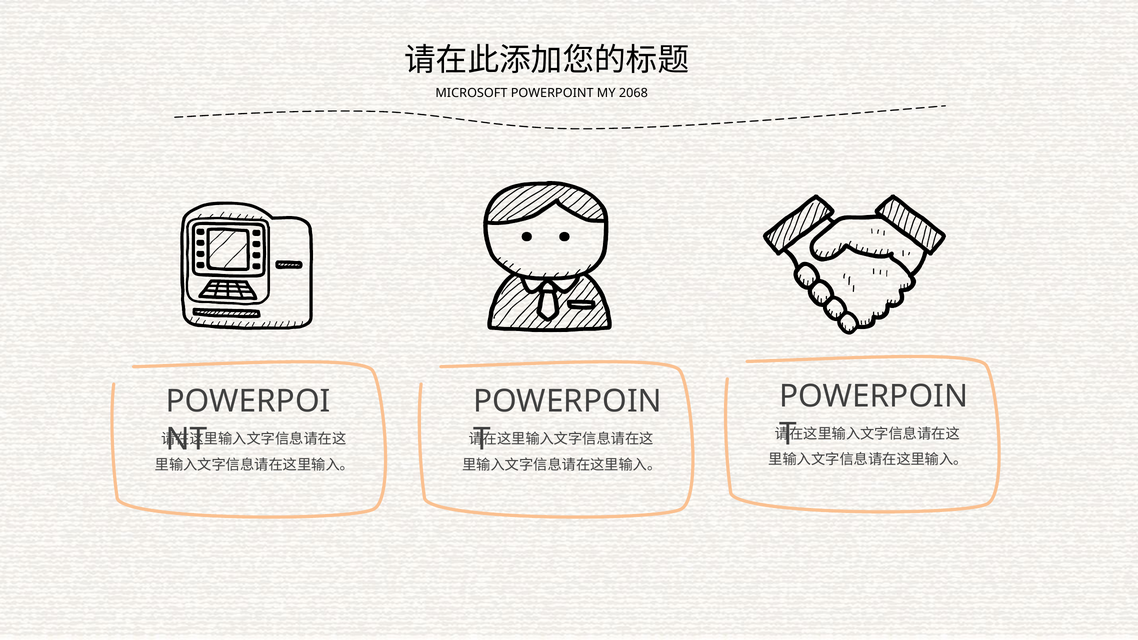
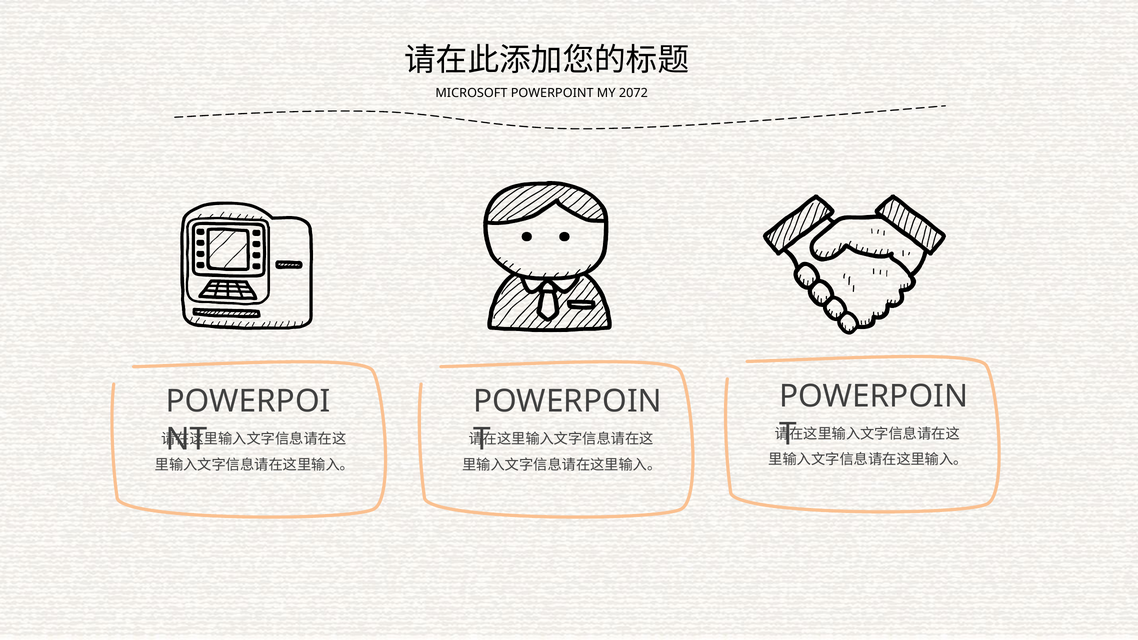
2068: 2068 -> 2072 (633, 93)
